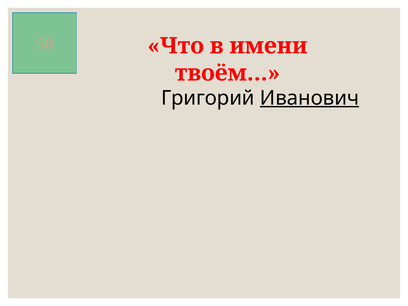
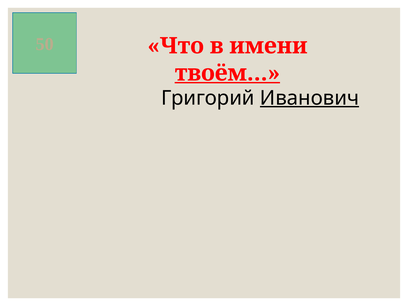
твоём… underline: none -> present (227, 73)
